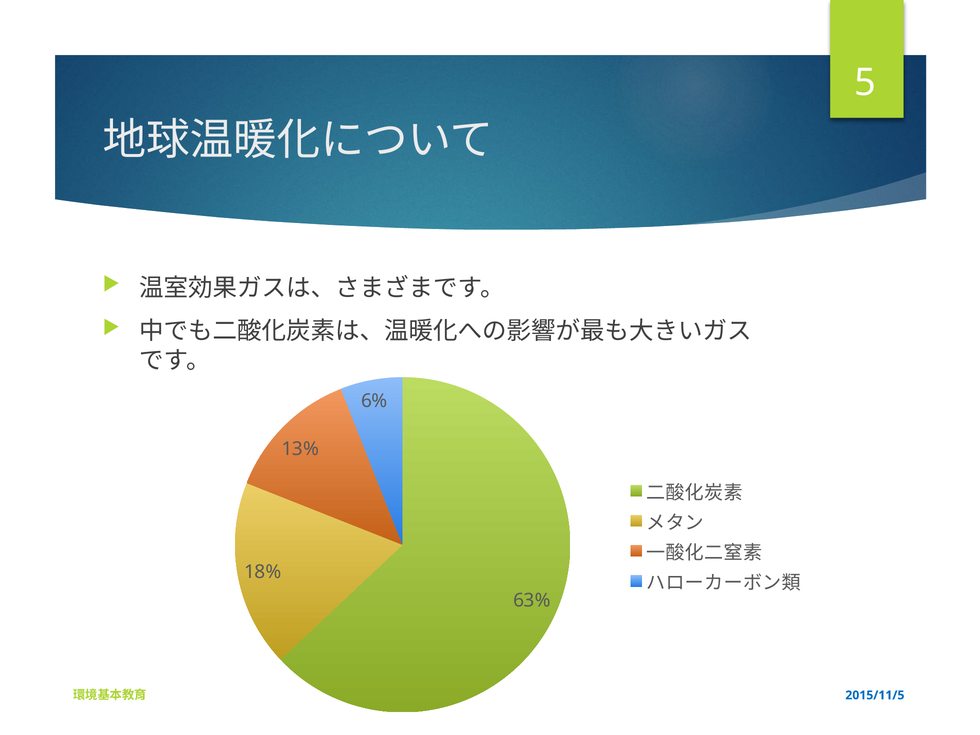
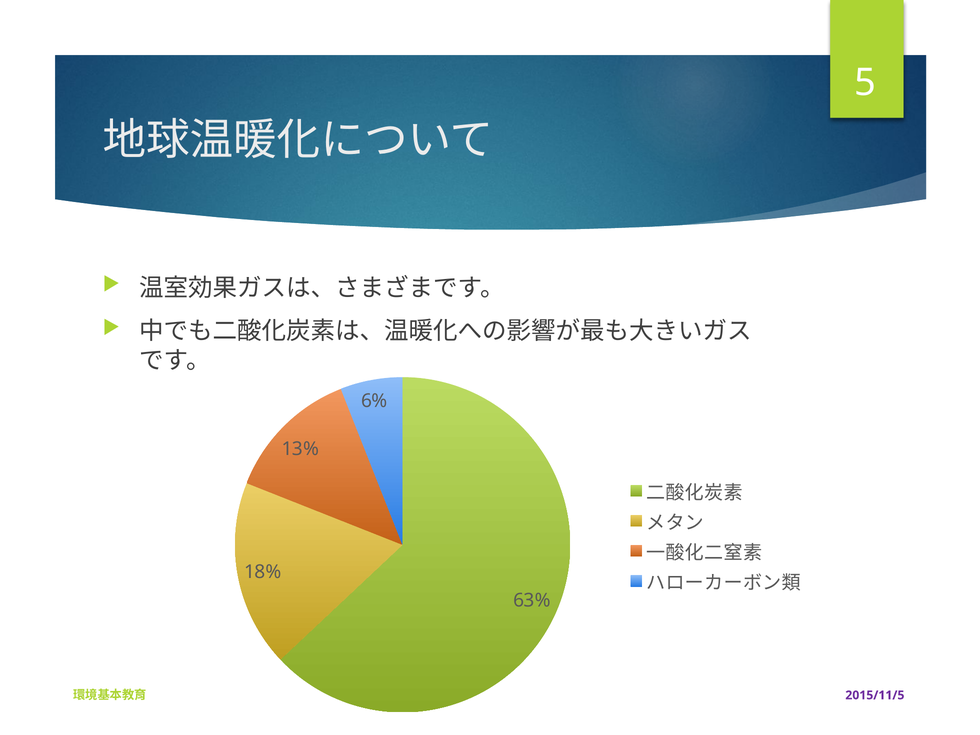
2015/11/5 colour: blue -> purple (875, 695)
